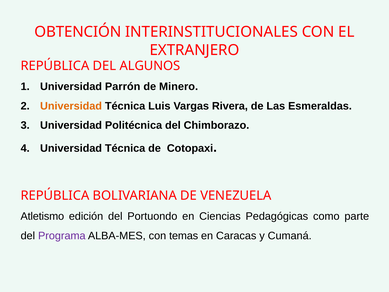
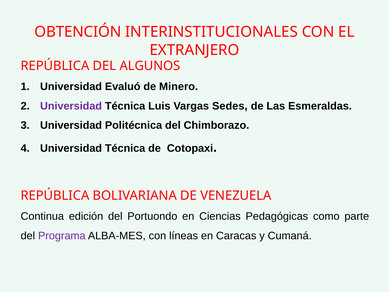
Parrón: Parrón -> Evaluó (123, 86)
Universidad colour: orange -> purple (71, 106)
Rivera: Rivera -> Sedes (230, 106)
Atletismo: Atletismo -> Continua (42, 216)
temas: temas -> líneas (184, 236)
